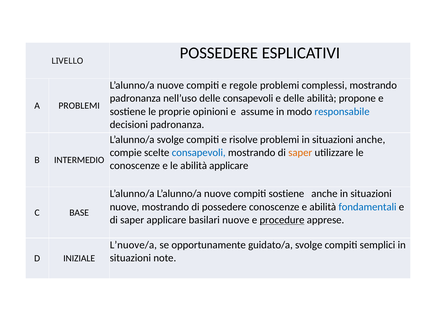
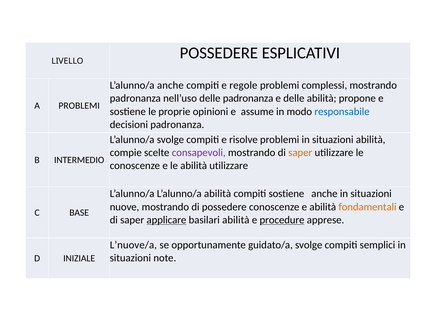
nuove: nuove -> anche (170, 85)
delle consapevoli: consapevoli -> padronanza (248, 98)
situazioni anche: anche -> abilità (371, 140)
consapevoli colour: blue -> purple (199, 153)
abilità applicare: applicare -> utilizzare (229, 166)
L’alunno/a L’alunno/a nuove: nuove -> abilità (218, 194)
fondamentali colour: blue -> orange (368, 207)
applicare underline: none -> present (166, 220)
basilari nuove: nuove -> abilità (236, 220)
